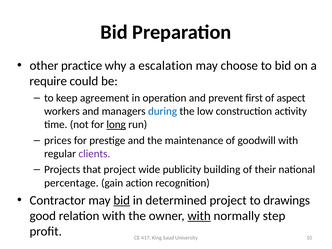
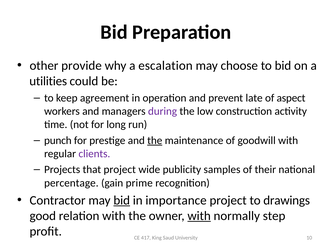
practice: practice -> provide (82, 66)
require: require -> utilities (48, 81)
first: first -> late (254, 98)
during colour: blue -> purple (163, 111)
long underline: present -> none (116, 125)
prices: prices -> punch (58, 140)
the underline: none -> present (155, 140)
building: building -> samples (222, 170)
action: action -> prime (139, 183)
determined: determined -> importance (176, 200)
